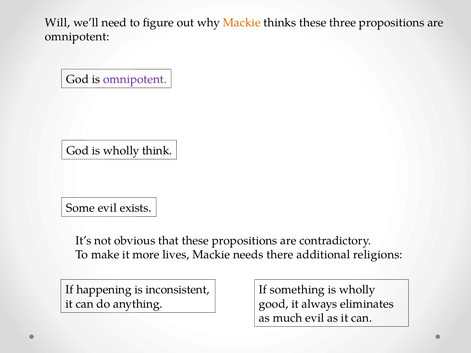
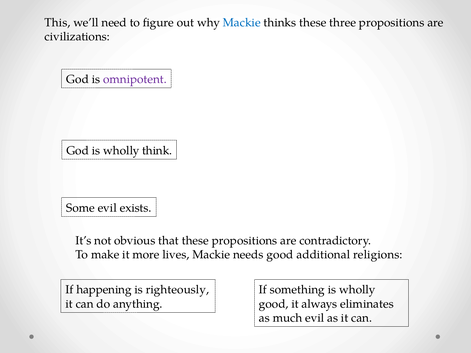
Will: Will -> This (58, 23)
Mackie colour: orange -> blue (242, 23)
omnipotent: omnipotent -> civilizations (77, 37)
needs there: there -> good (280, 255)
inconsistent: inconsistent -> righteously (177, 290)
